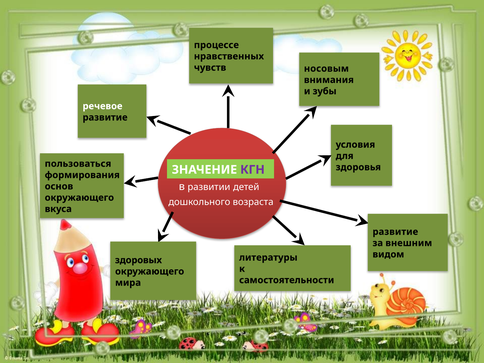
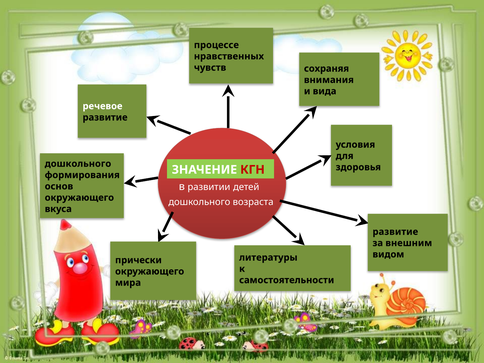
носовым: носовым -> сохраняя (326, 69)
зубы: зубы -> вида (325, 91)
пользоваться: пользоваться -> дошкольного (78, 164)
КГН colour: purple -> red (252, 170)
здоровых: здоровых -> прически (138, 260)
